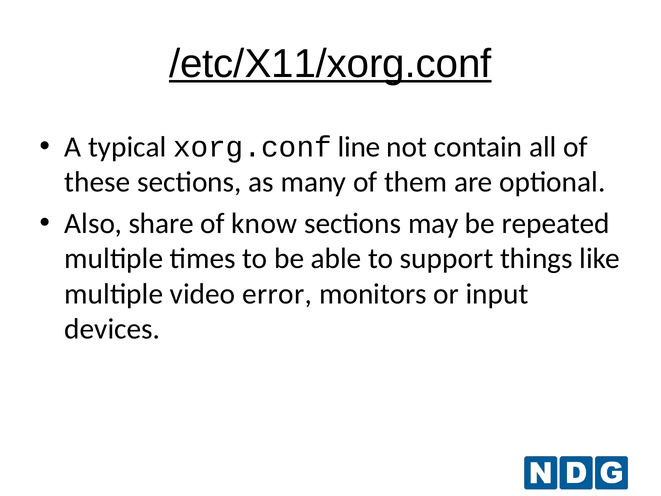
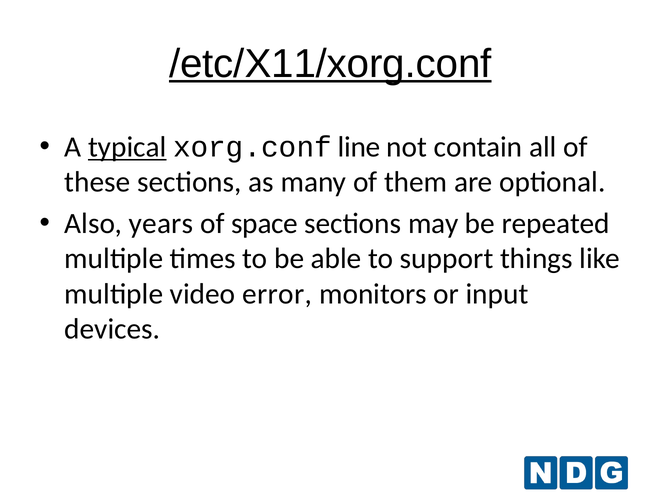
typical underline: none -> present (127, 147)
share: share -> years (161, 223)
know: know -> space (265, 223)
